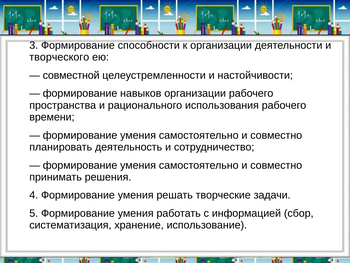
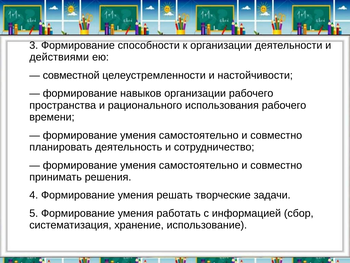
творческого: творческого -> действиями (59, 57)
